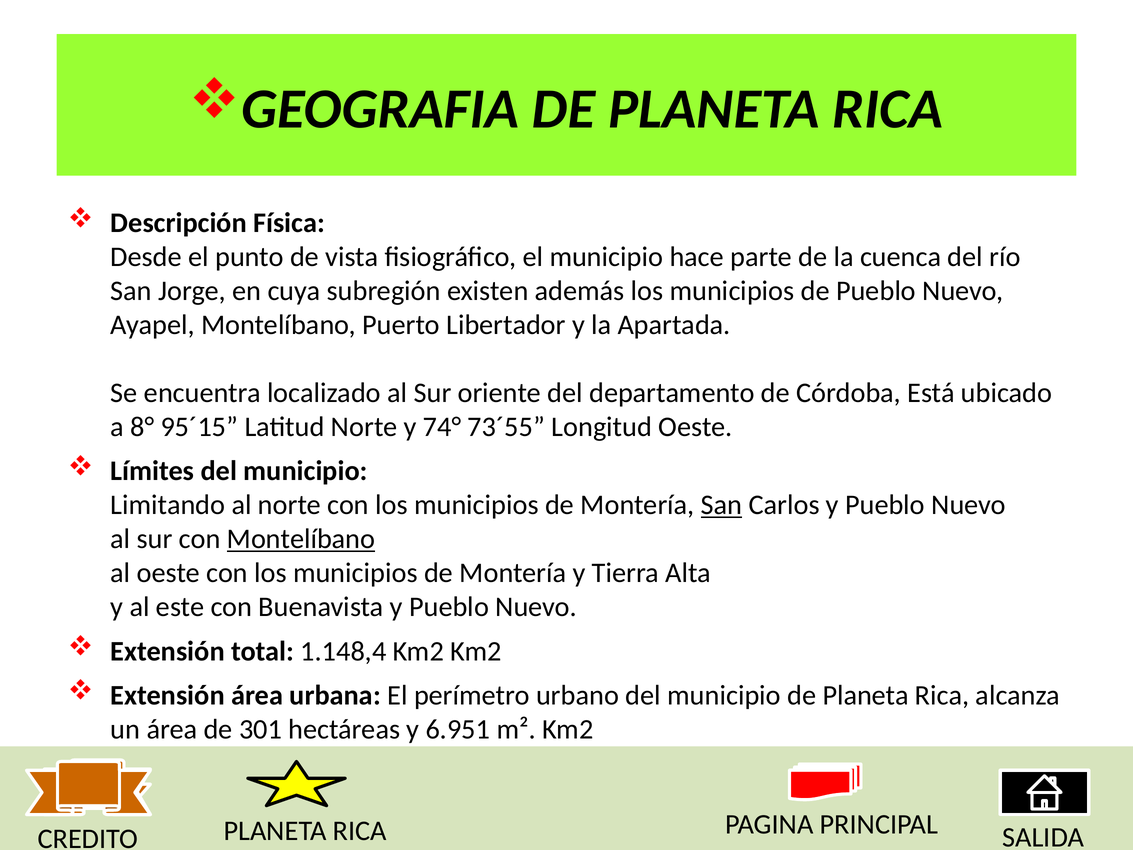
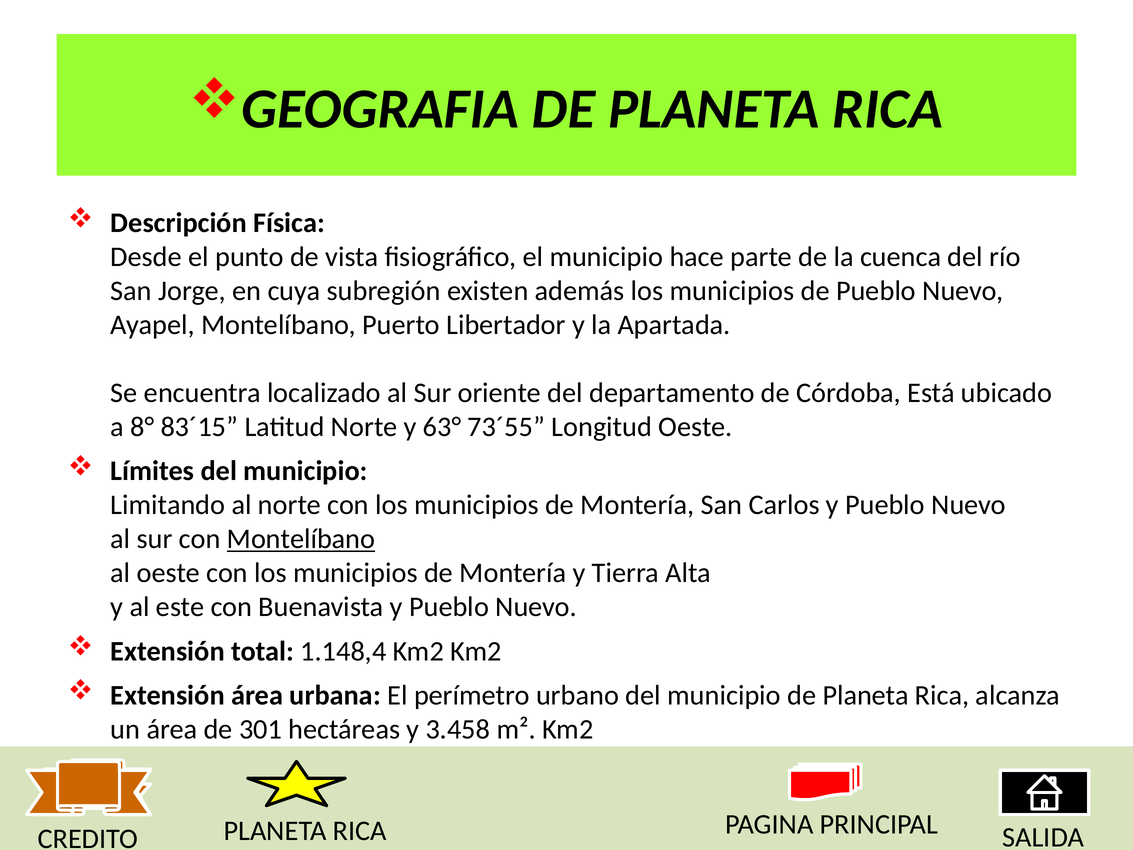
95´15: 95´15 -> 83´15 (199, 427)
74°: 74° -> 63° (442, 427)
San underline: present -> none (722, 505)
6.951: 6.951 -> 3.458 (458, 729)
